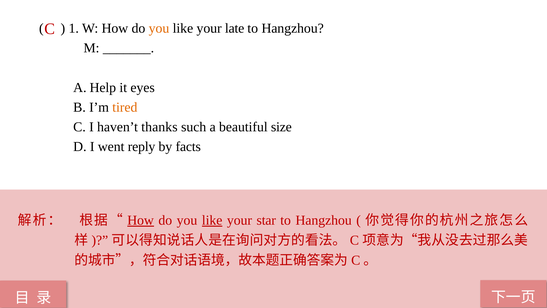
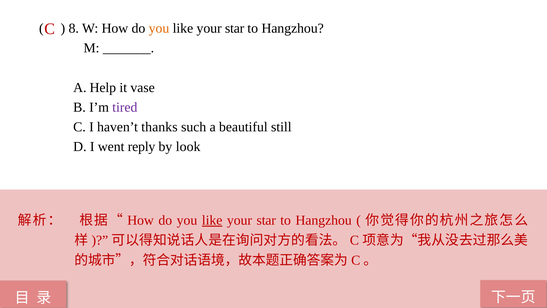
1: 1 -> 8 (74, 28)
late: late -> star (235, 28)
eyes: eyes -> vase (143, 87)
tired colour: orange -> purple (125, 107)
size: size -> still (281, 127)
facts: facts -> look (188, 147)
How underline: present -> none (141, 220)
